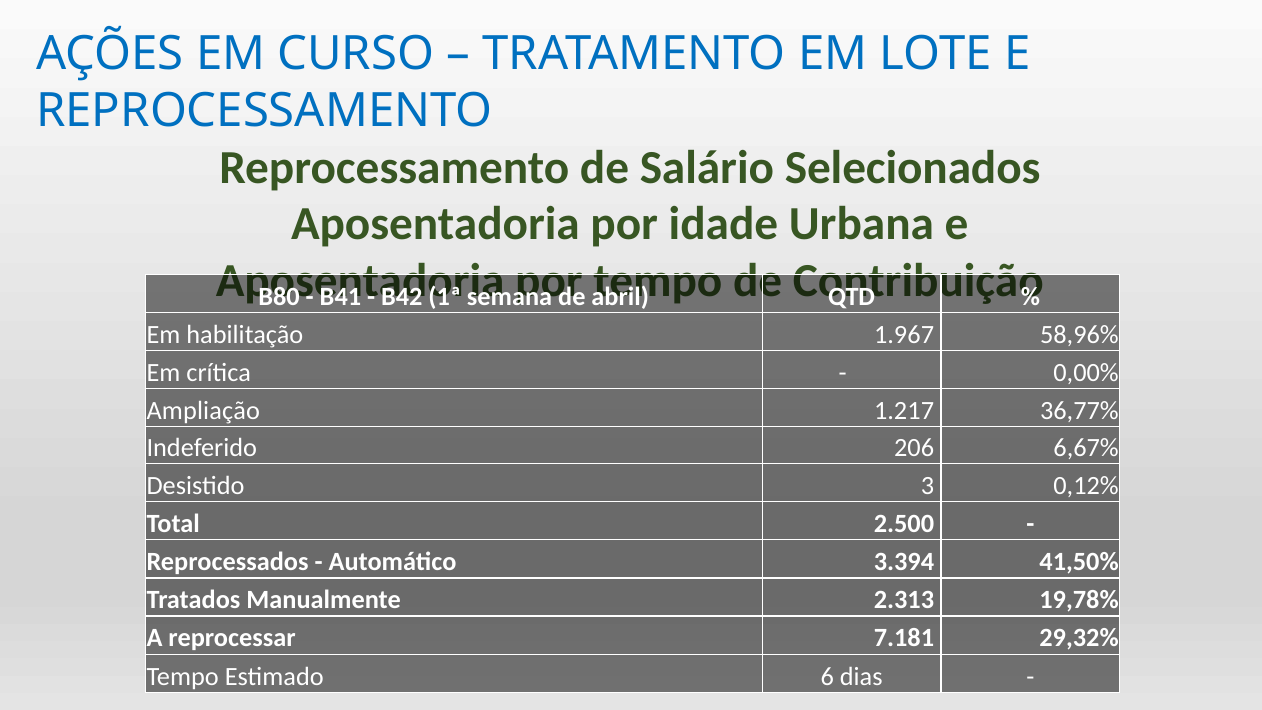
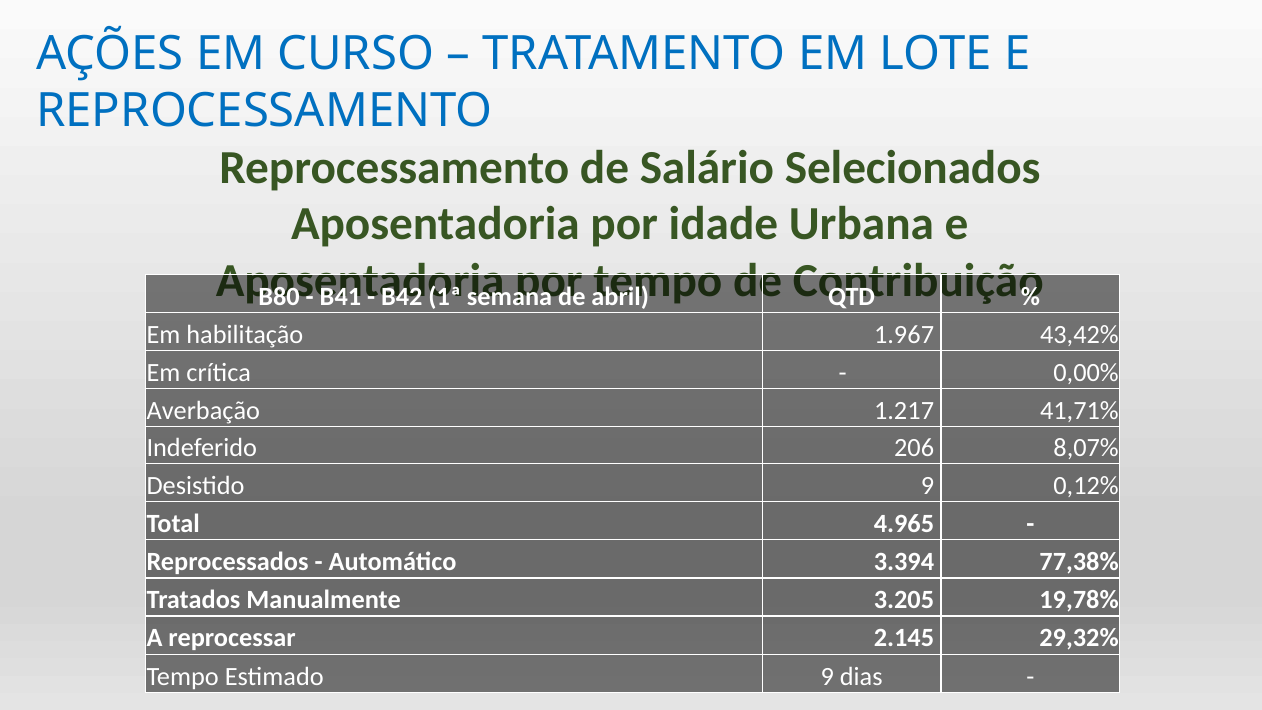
58,96%: 58,96% -> 43,42% (1079, 335)
Ampliação: Ampliação -> Averbação (203, 411)
36,77%: 36,77% -> 41,71% (1079, 411)
6,67%: 6,67% -> 8,07% (1086, 448)
Desistido 3: 3 -> 9 (927, 486)
2.500: 2.500 -> 4.965 (904, 524)
41,50%: 41,50% -> 77,38% (1079, 562)
2.313: 2.313 -> 3.205 (904, 600)
7.181: 7.181 -> 2.145 (904, 638)
Estimado 6: 6 -> 9 (827, 676)
